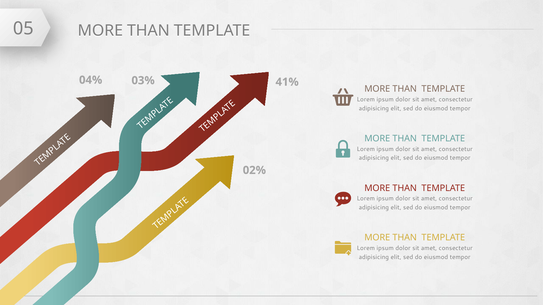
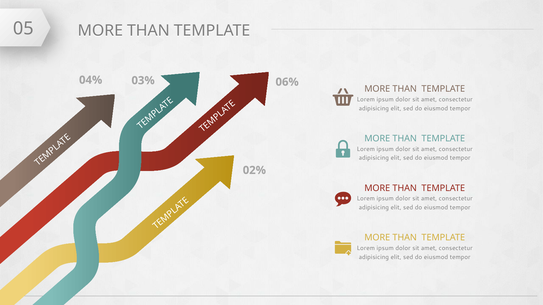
41%: 41% -> 06% (287, 82)
